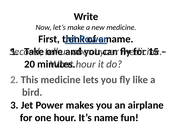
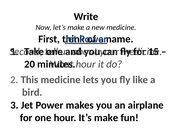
It’s name: name -> make (106, 118)
